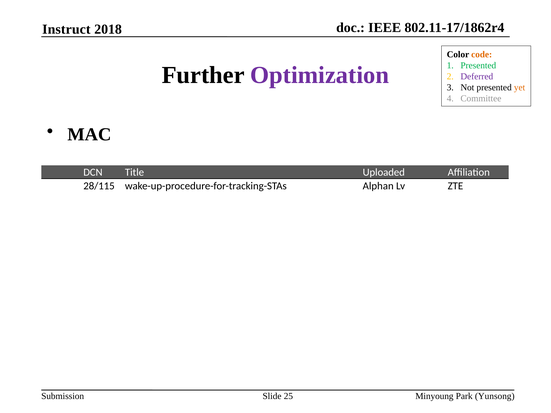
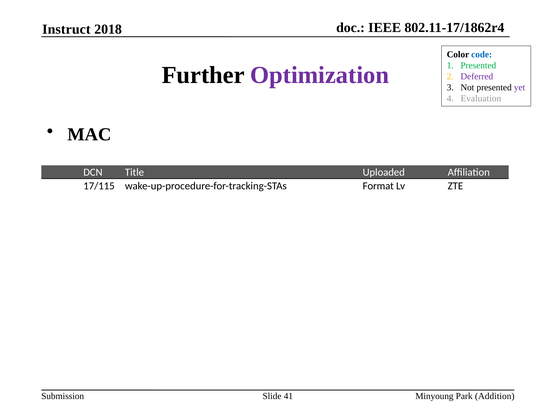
code colour: orange -> blue (482, 55)
yet colour: orange -> purple (520, 88)
Committee: Committee -> Evaluation (481, 99)
28/115: 28/115 -> 17/115 (99, 186)
Alphan: Alphan -> Format (378, 186)
25: 25 -> 41 (288, 396)
Yunsong: Yunsong -> Addition (495, 396)
